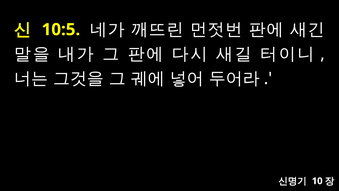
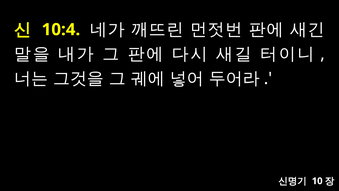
10:5: 10:5 -> 10:4 (61, 30)
